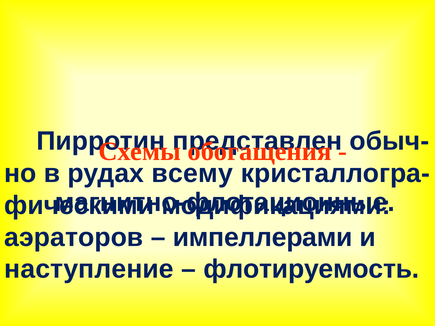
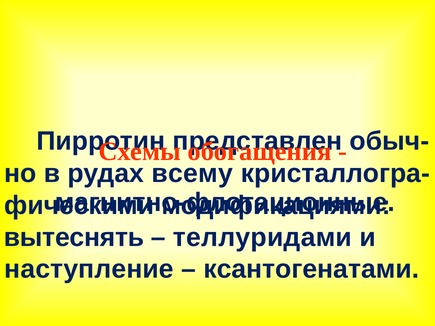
аэраторов: аэраторов -> вытеснять (74, 237)
импеллерами: импеллерами -> теллуридами (262, 237)
флотируемость: флотируемость -> ксантогенатами (311, 269)
